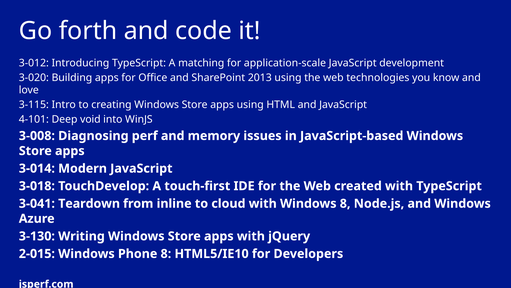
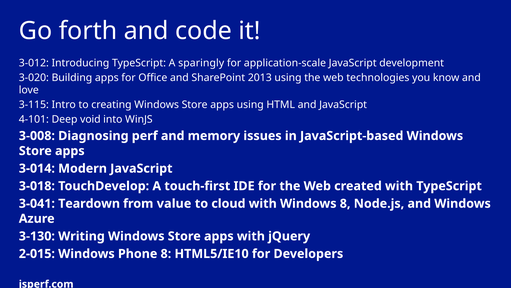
matching: matching -> sparingly (201, 63)
inline: inline -> value (174, 203)
